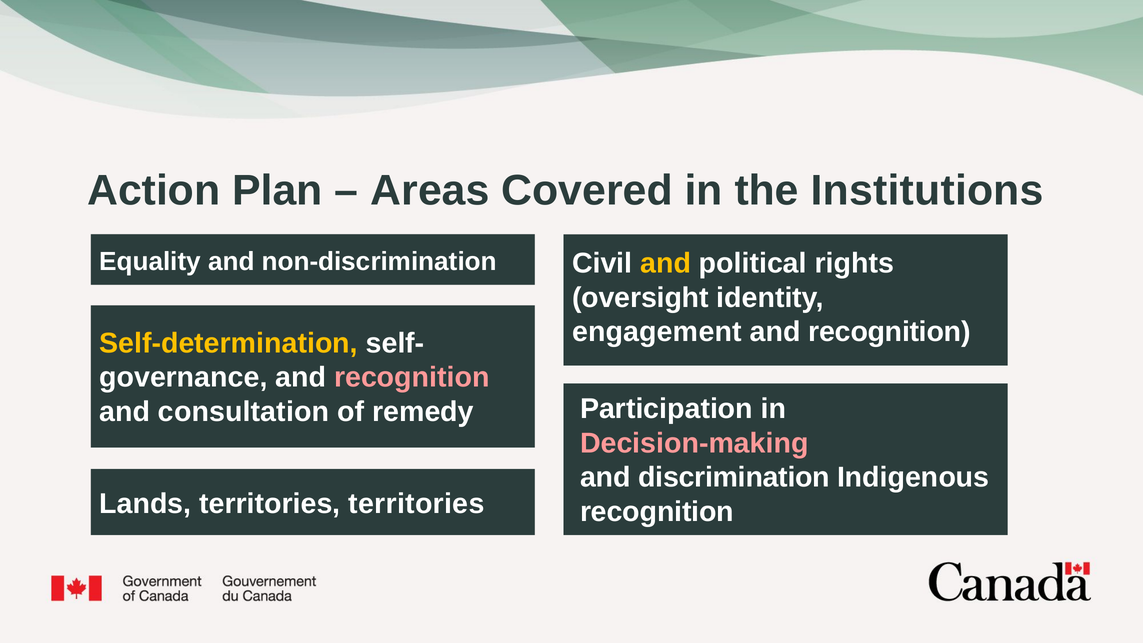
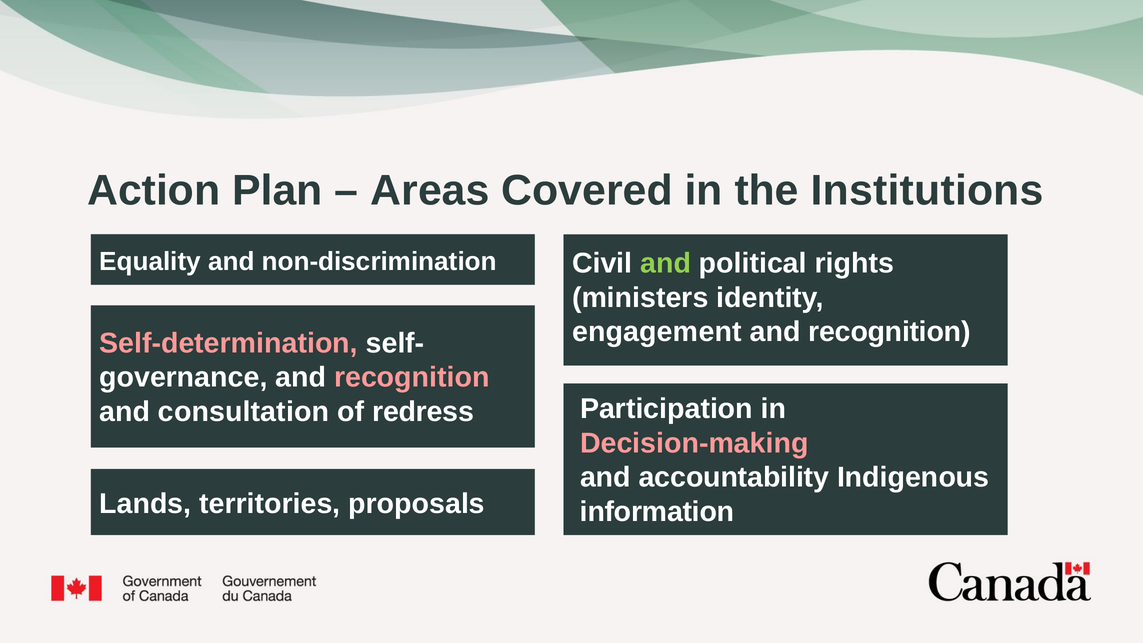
and colour: yellow -> light green (666, 263)
oversight: oversight -> ministers (640, 298)
Self-determination colour: yellow -> pink (229, 343)
remedy: remedy -> redress (423, 412)
discrimination: discrimination -> accountability (734, 477)
territories territories: territories -> proposals (417, 504)
recognition: recognition -> information (657, 512)
